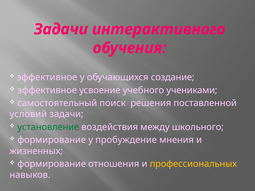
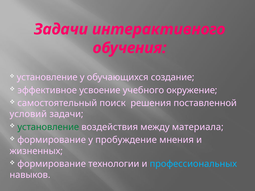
эффективное: эффективное -> установление (47, 77)
учениками: учениками -> окружение (192, 90)
школьного: школьного -> материала (198, 127)
отношения: отношения -> технологии (114, 164)
профессиональных colour: yellow -> light blue (193, 164)
